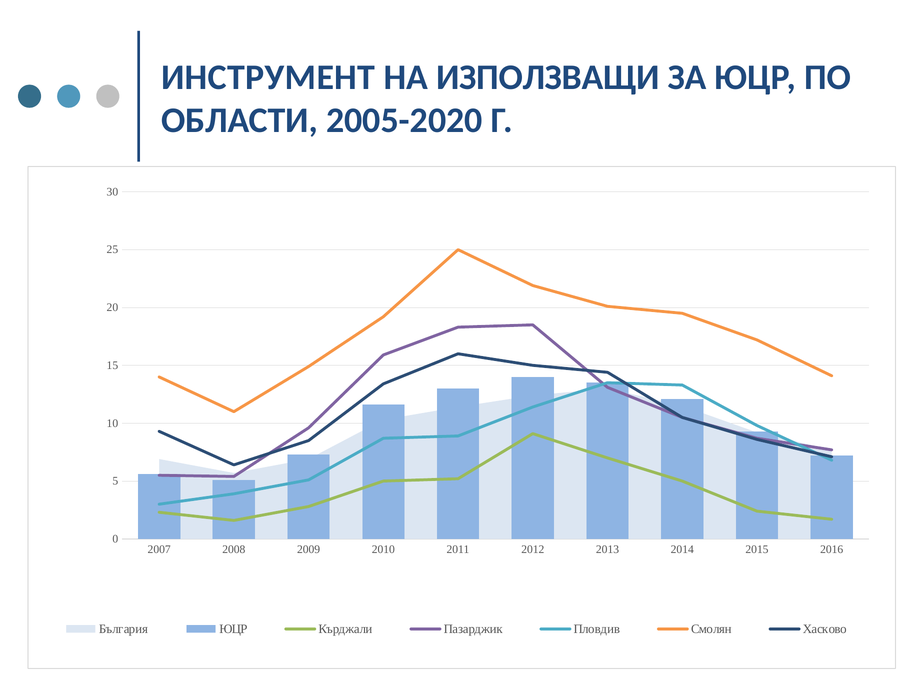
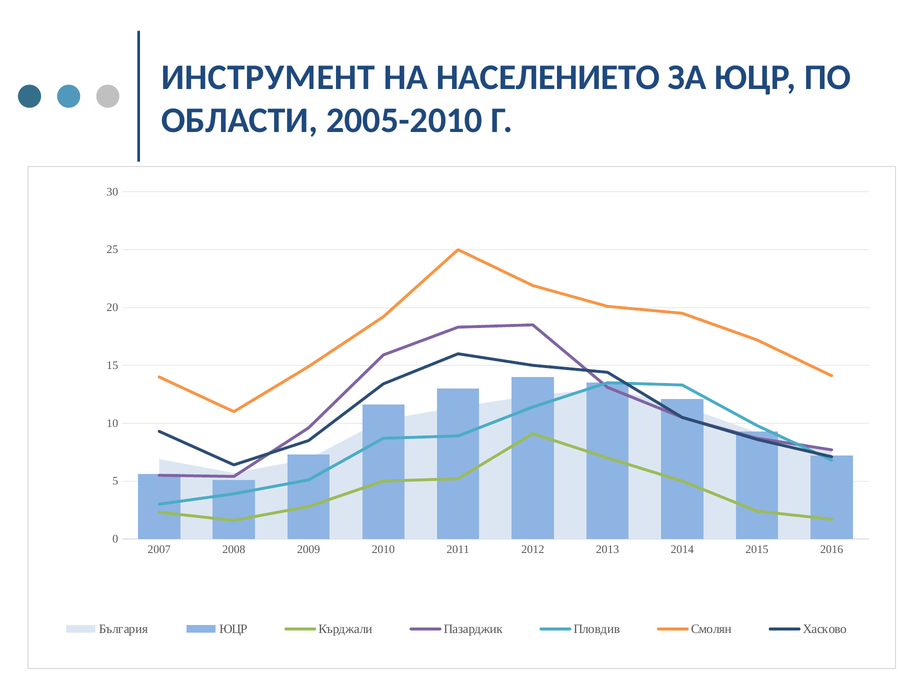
ИЗПОЛЗВАЩИ: ИЗПОЛЗВАЩИ -> НАСЕЛЕНИЕТО (548, 77)
2005-2020: 2005-2020 -> 2005-2010 (404, 120)
